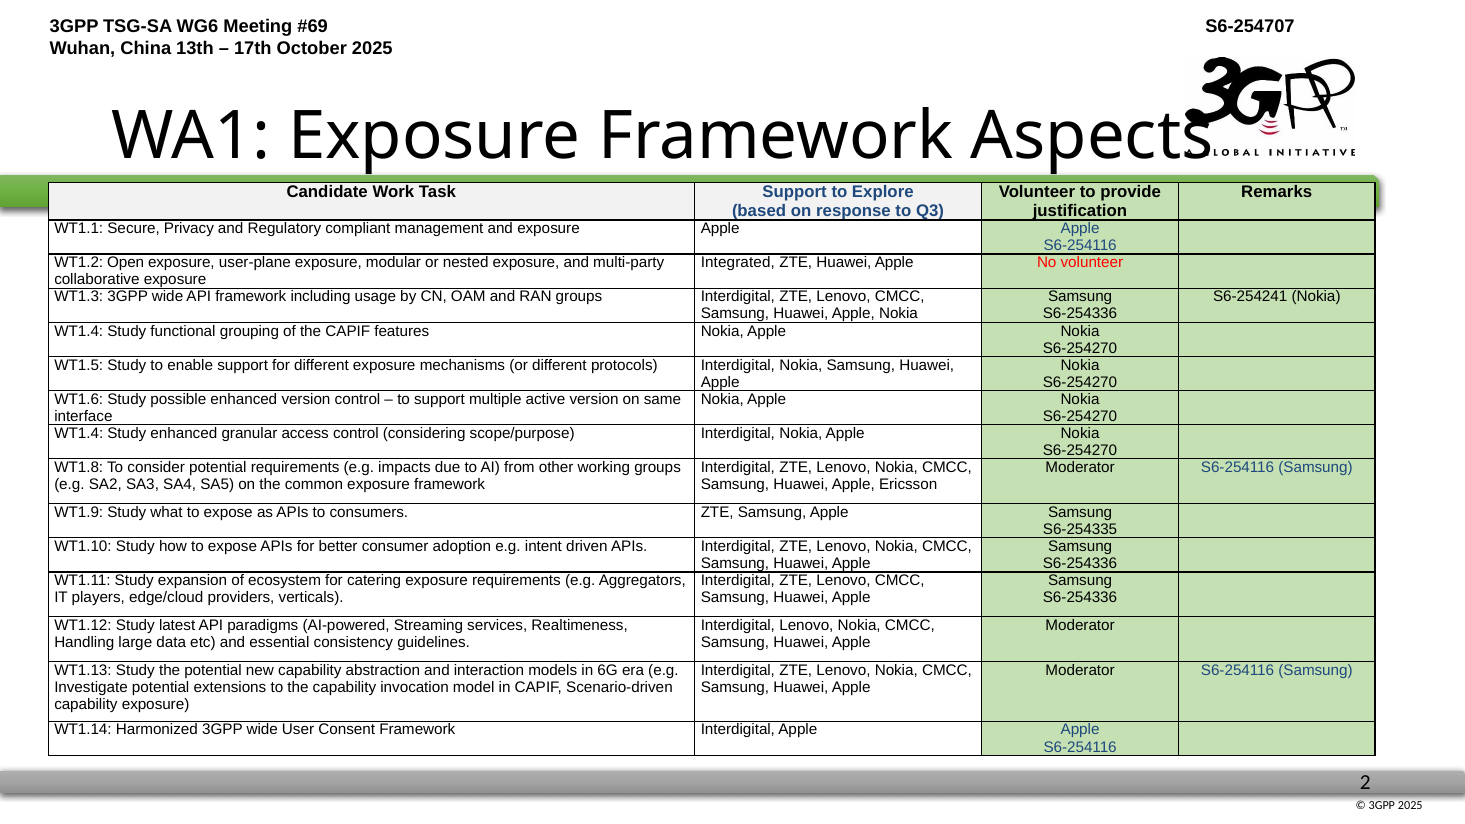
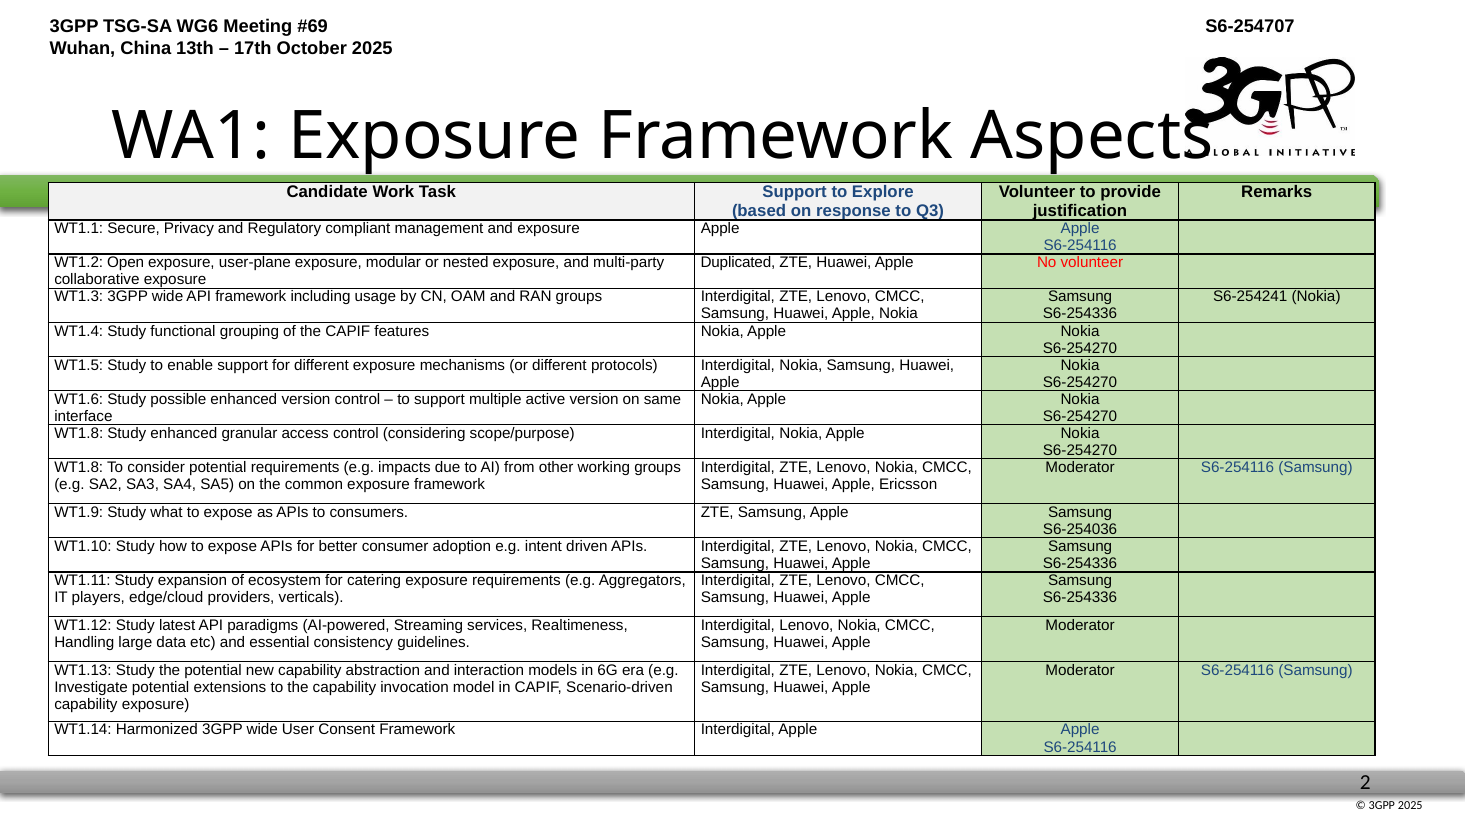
Integrated: Integrated -> Duplicated (738, 263)
WT1.4: WT1.4 -> WT1.8 (79, 433)
S6-254335: S6-254335 -> S6-254036 (1080, 529)
